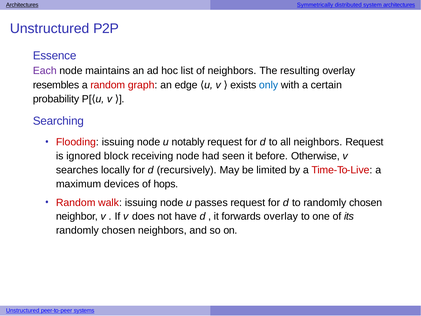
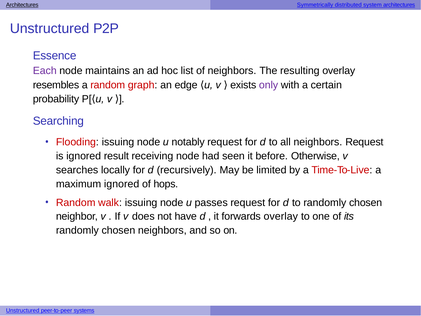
only colour: blue -> purple (269, 85)
block: block -> result (116, 156)
maximum devices: devices -> ignored (122, 184)
